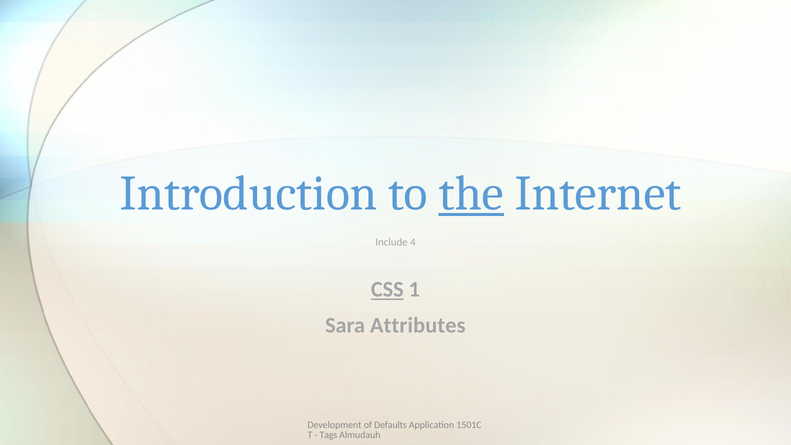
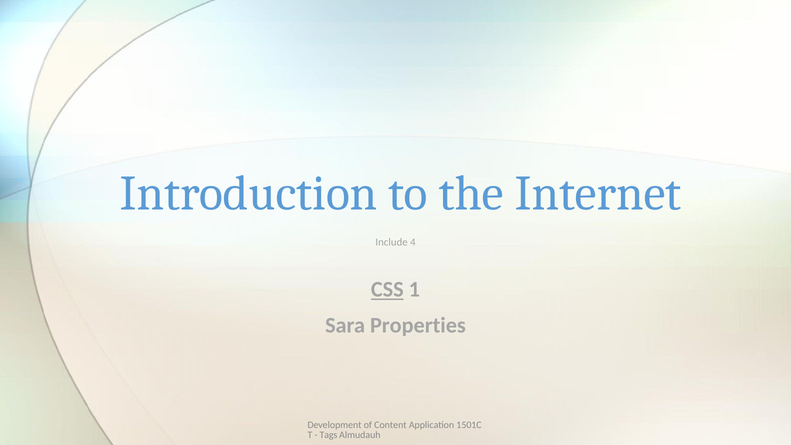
the underline: present -> none (471, 193)
Attributes: Attributes -> Properties (418, 325)
Defaults: Defaults -> Content (390, 425)
